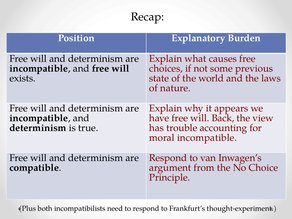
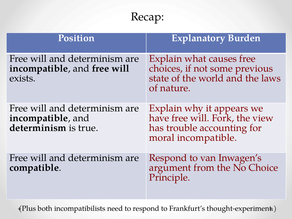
Back: Back -> Fork (223, 118)
